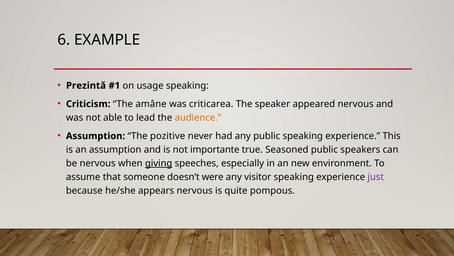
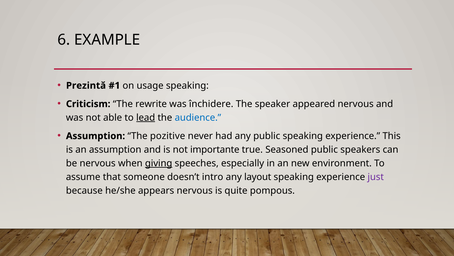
amâne: amâne -> rewrite (151, 104)
criticarea: criticarea -> închidere (211, 104)
lead underline: none -> present (146, 117)
audience colour: orange -> blue (198, 117)
were: were -> intro (213, 177)
visitor: visitor -> layout (258, 177)
